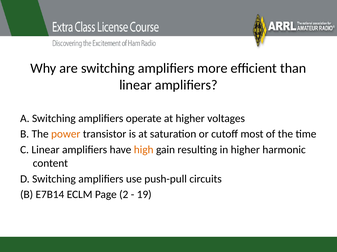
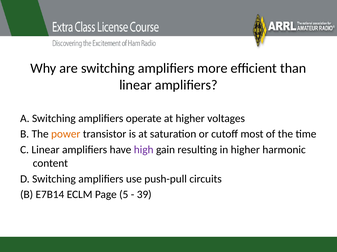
high colour: orange -> purple (144, 150)
2: 2 -> 5 (124, 195)
19: 19 -> 39 (144, 195)
